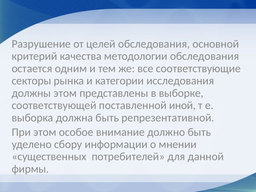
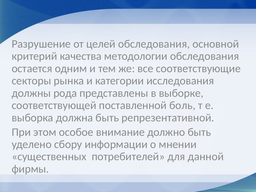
должны этом: этом -> рода (65, 93)
иной: иной -> боль (182, 105)
